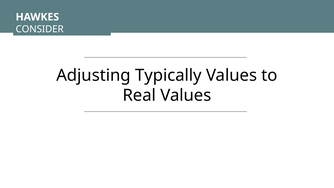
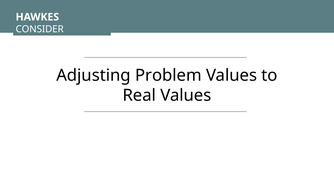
Typically: Typically -> Problem (168, 75)
